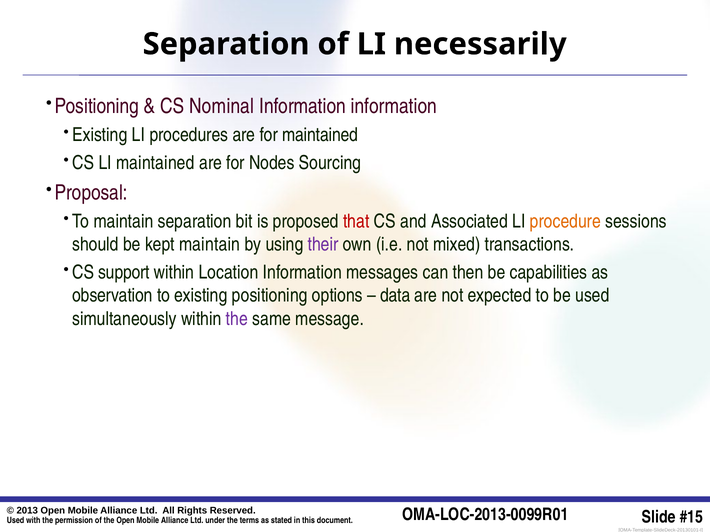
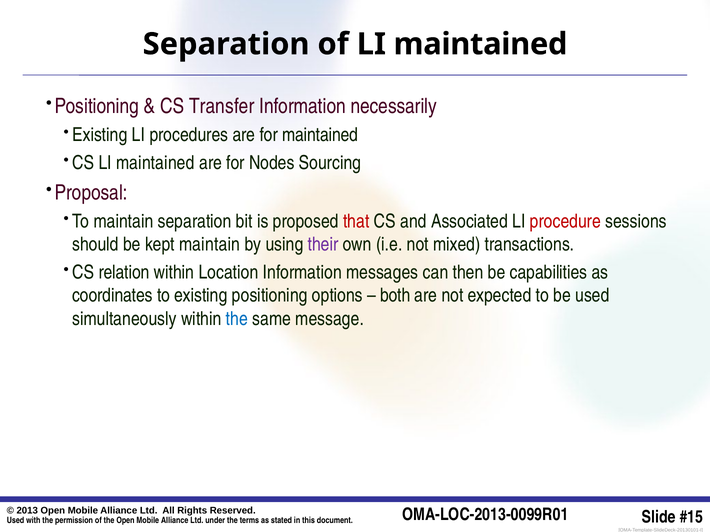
of LI necessarily: necessarily -> maintained (480, 44)
Nominal: Nominal -> Transfer (222, 106)
Information information: information -> necessarily (394, 106)
procedure colour: orange -> red (565, 222)
support: support -> relation (124, 273)
observation: observation -> coordinates (112, 296)
data: data -> both (395, 296)
the colour: purple -> blue (237, 319)
